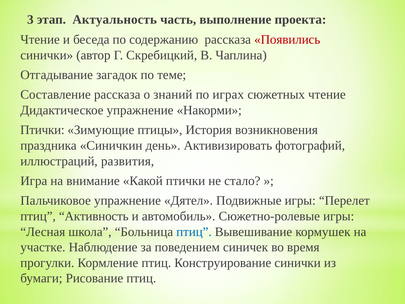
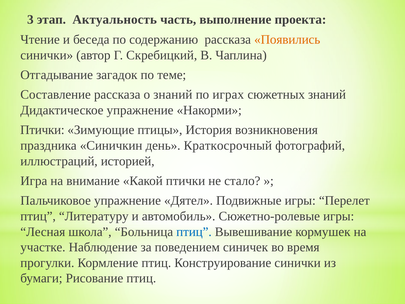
Появились colour: red -> orange (287, 40)
сюжетных чтение: чтение -> знаний (327, 95)
Активизировать: Активизировать -> Краткосрочный (228, 145)
развития: развития -> историей (128, 161)
Активность: Активность -> Литературу (94, 216)
